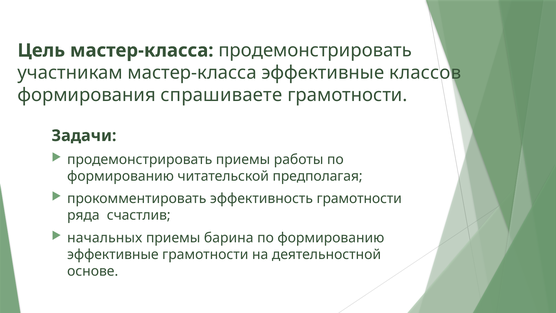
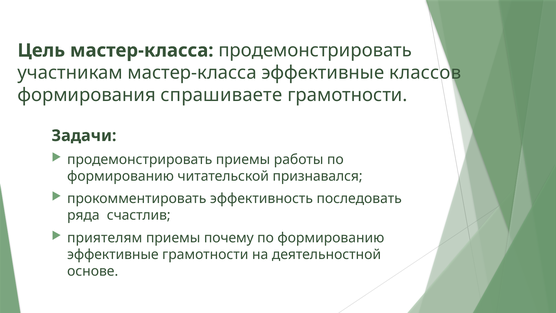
предполагая: предполагая -> признавался (318, 176)
эффективность грамотности: грамотности -> последовать (359, 198)
начальных: начальных -> приятелям (105, 238)
барина: барина -> почему (229, 238)
